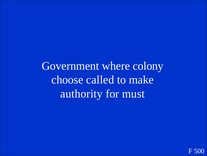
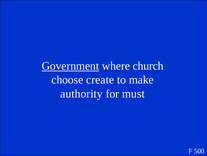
Government underline: none -> present (70, 66)
colony: colony -> church (148, 66)
called: called -> create (100, 79)
